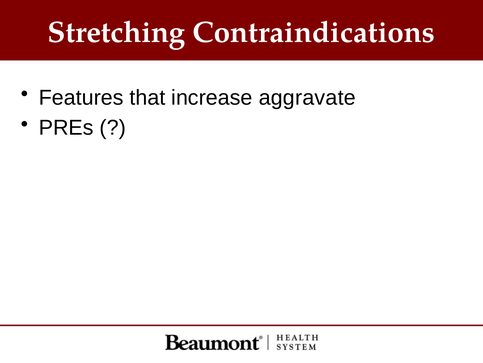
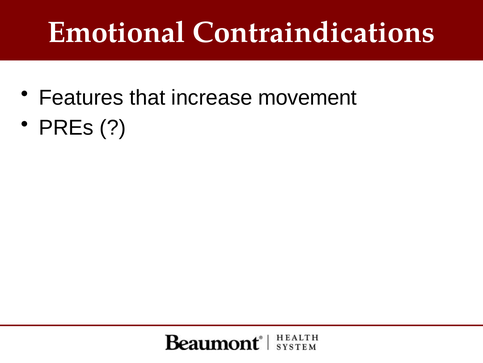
Stretching: Stretching -> Emotional (116, 32)
aggravate: aggravate -> movement (307, 97)
